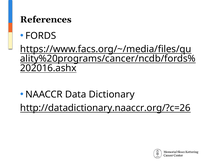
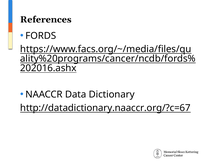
http://datadictionary.naaccr.org/?c=26: http://datadictionary.naaccr.org/?c=26 -> http://datadictionary.naaccr.org/?c=67 (105, 108)
